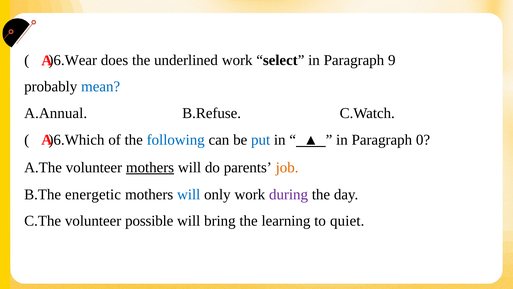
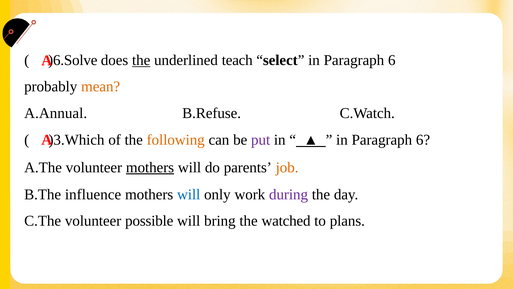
)6.Wear: )6.Wear -> )6.Solve (73, 60)
the underline: none -> present (141, 60)
underlined work: work -> teach (237, 60)
select in Paragraph 9: 9 -> 6 (392, 60)
mean colour: blue -> orange (101, 86)
)6.Which: )6.Which -> )3.Which (76, 140)
following colour: blue -> orange (176, 140)
put colour: blue -> purple (261, 140)
0: 0 -> 6 (423, 140)
energetic: energetic -> influence (93, 194)
learning: learning -> watched (286, 221)
quiet: quiet -> plans (347, 221)
